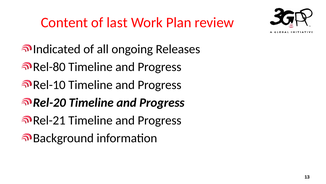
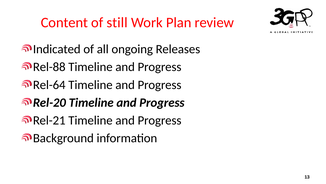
last: last -> still (117, 22)
Rel-80: Rel-80 -> Rel-88 (49, 67)
Rel-10: Rel-10 -> Rel-64 (49, 85)
